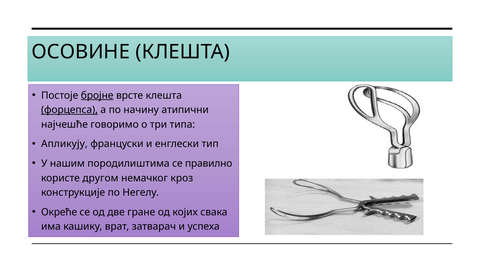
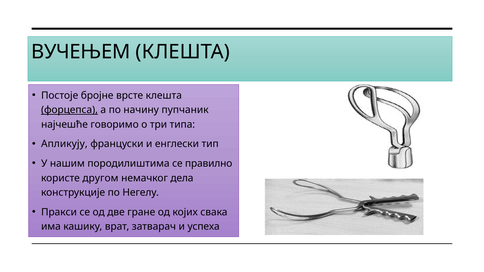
ОСОВИНЕ: ОСОВИНЕ -> ВУЧЕЊЕМ (81, 52)
бројне underline: present -> none (97, 95)
атипични: атипични -> пупчаник (185, 110)
кроз: кроз -> дела (182, 178)
Окреће: Окреће -> Пракси (59, 212)
